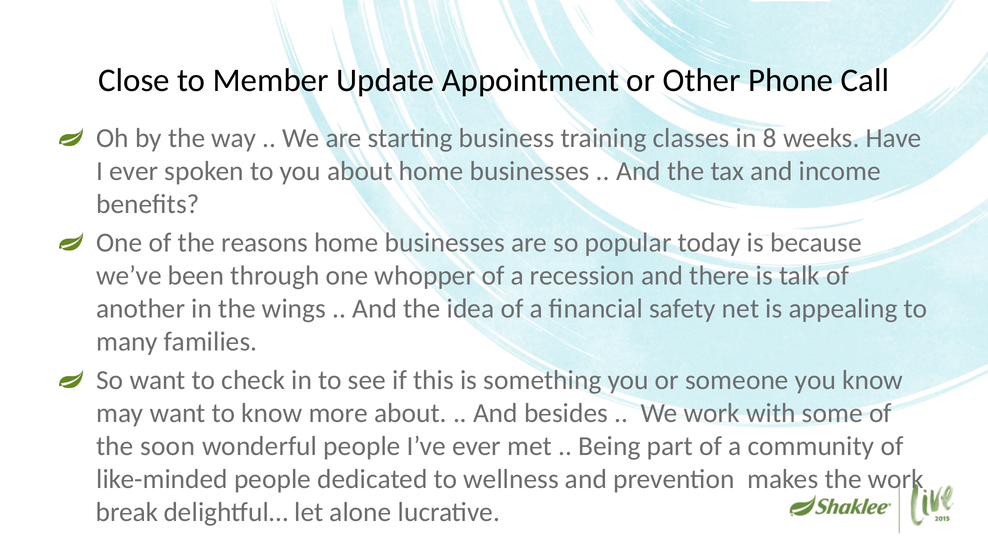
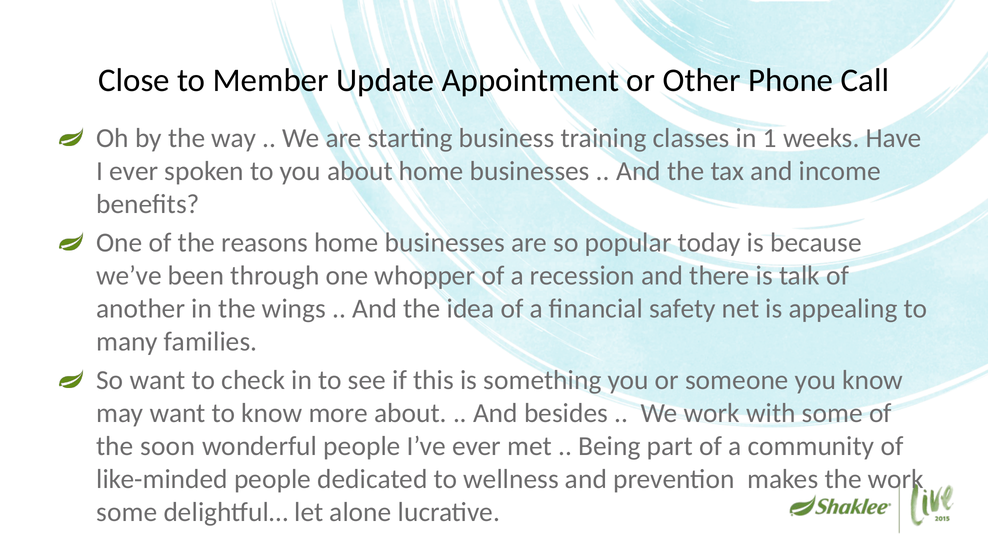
8: 8 -> 1 (770, 138)
break: break -> some (127, 512)
